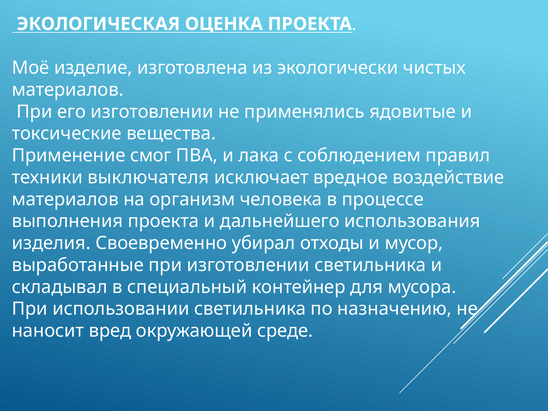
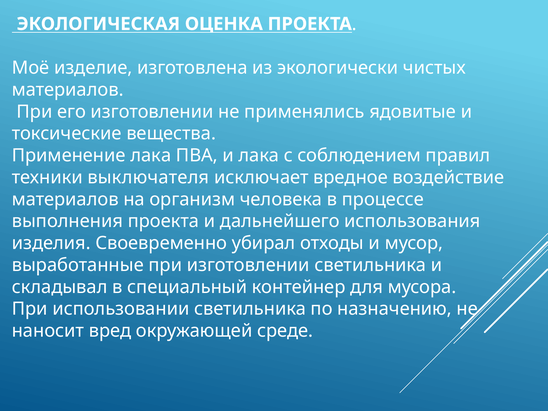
Применение смог: смог -> лака (151, 156)
